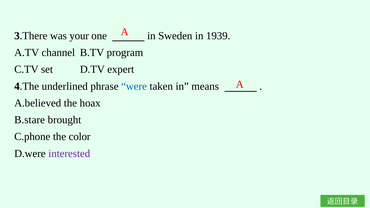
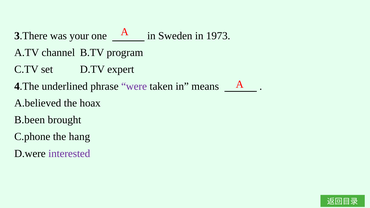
1939: 1939 -> 1973 (218, 36)
were colour: blue -> purple (134, 86)
B.stare: B.stare -> B.been (30, 120)
color: color -> hang (79, 137)
